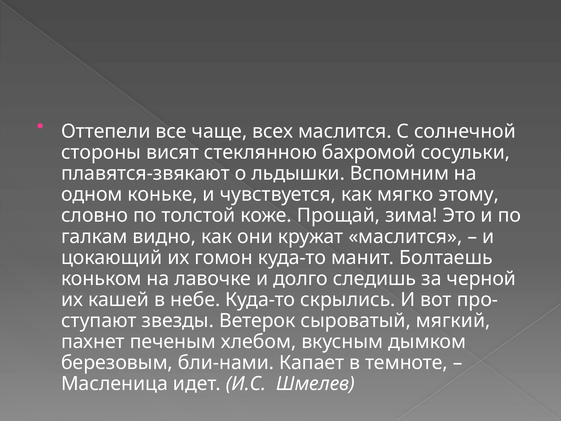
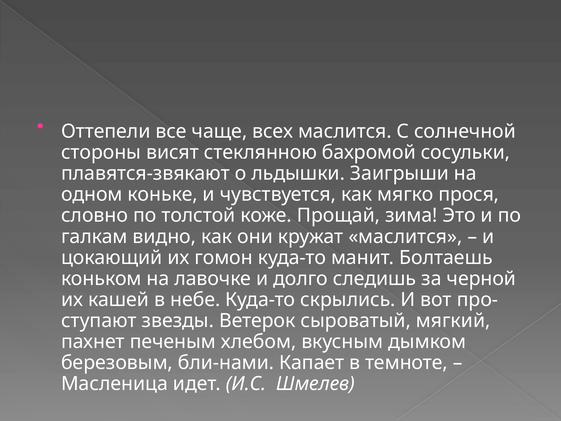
Вспомним: Вспомним -> Заигрыши (399, 173)
этому: этому -> прося (469, 194)
